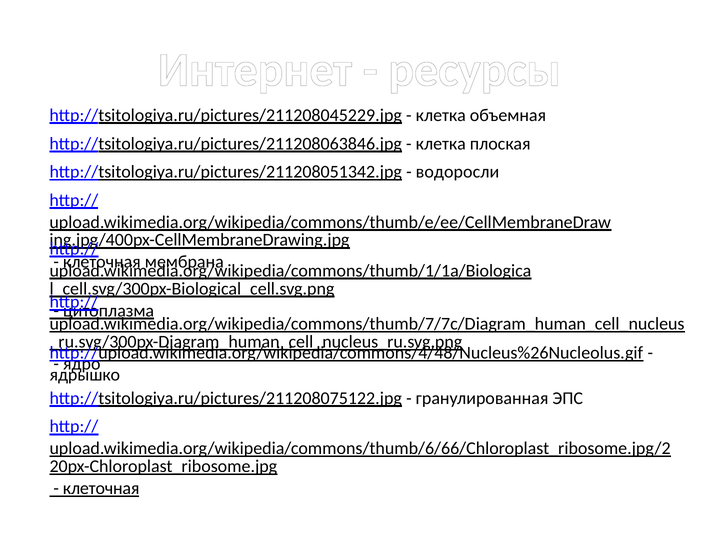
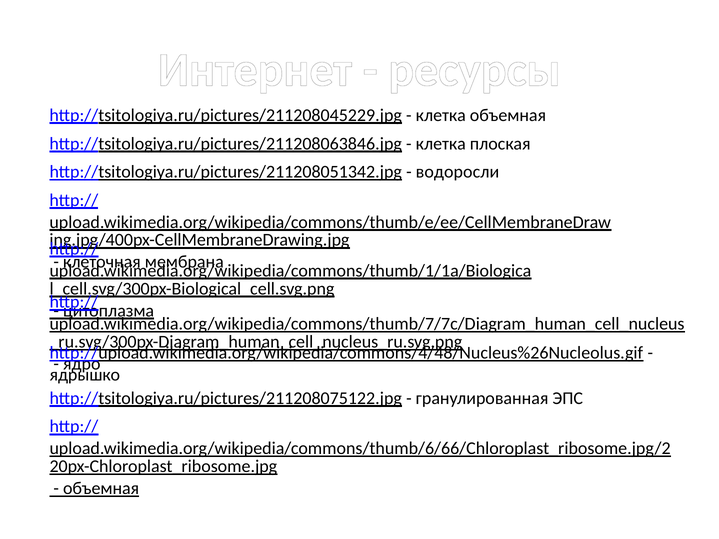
клеточная: клеточная -> объемная (101, 489)
